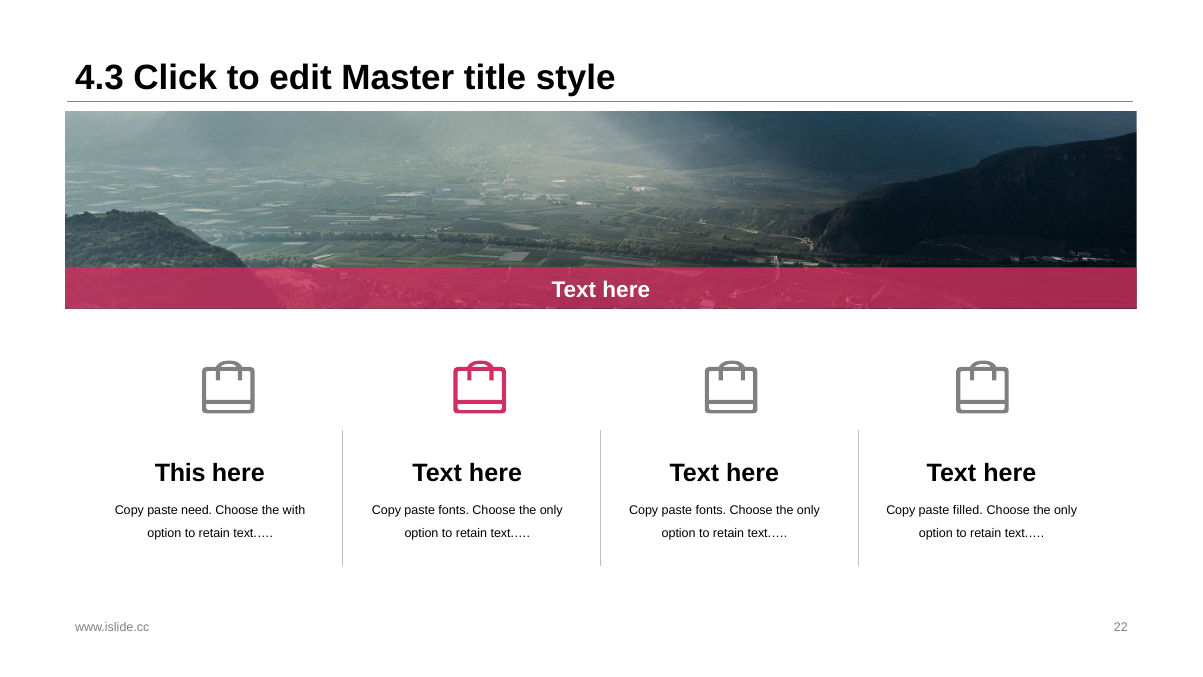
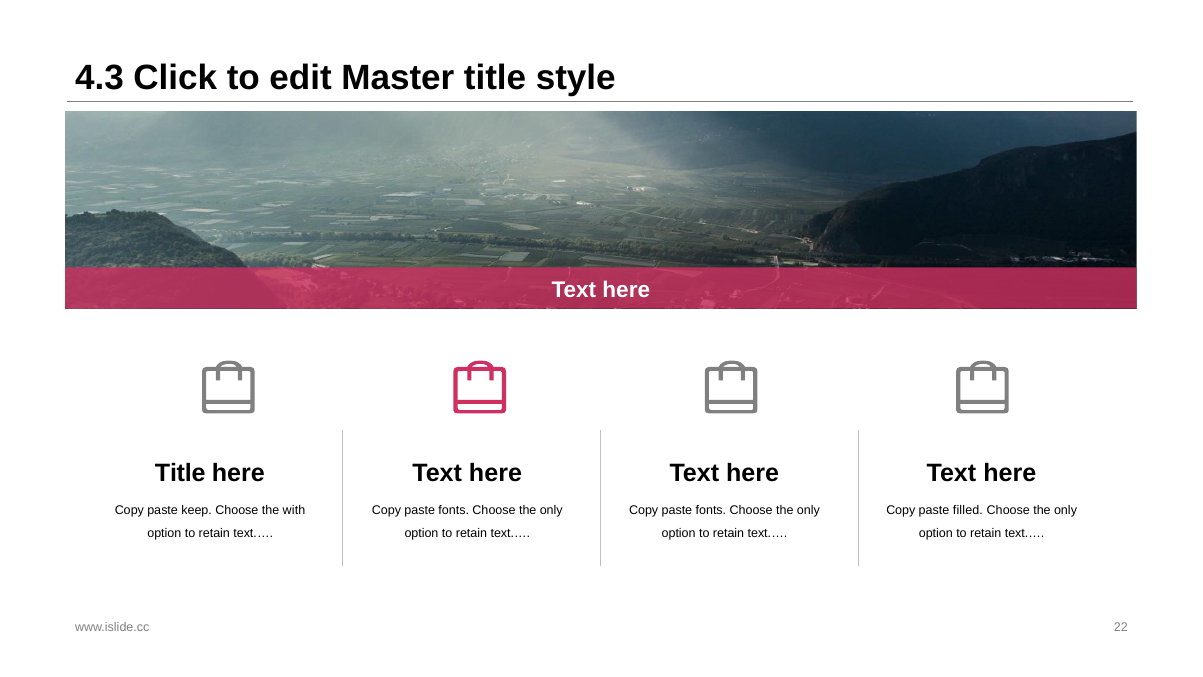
This: This -> Title (180, 473)
need: need -> keep (197, 511)
